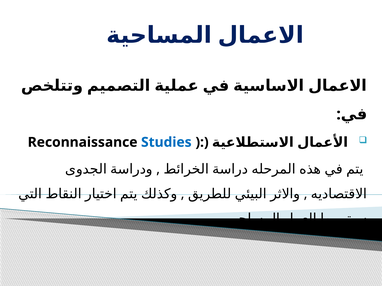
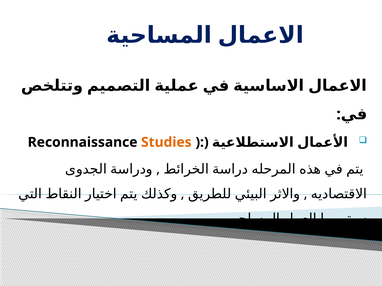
Studies colour: blue -> orange (166, 142)
